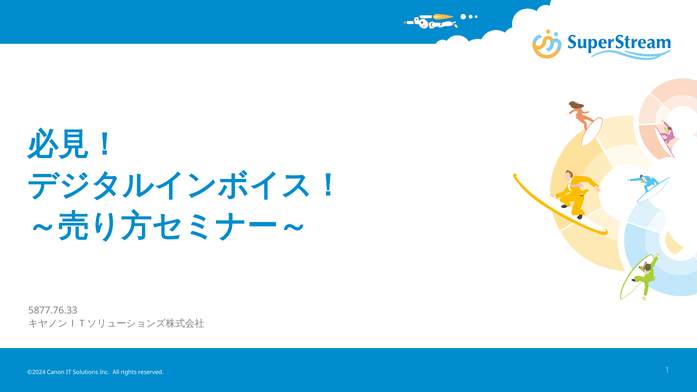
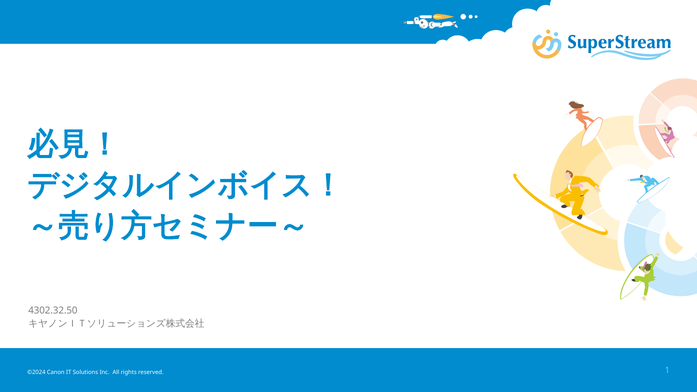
5877.76.33: 5877.76.33 -> 4302.32.50 (53, 311)
